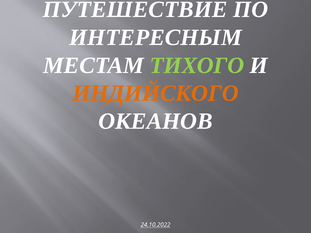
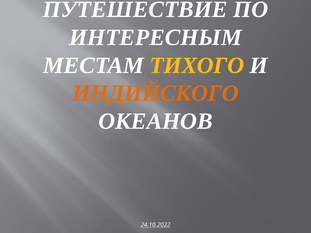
ТИХОГО colour: light green -> yellow (197, 65)
